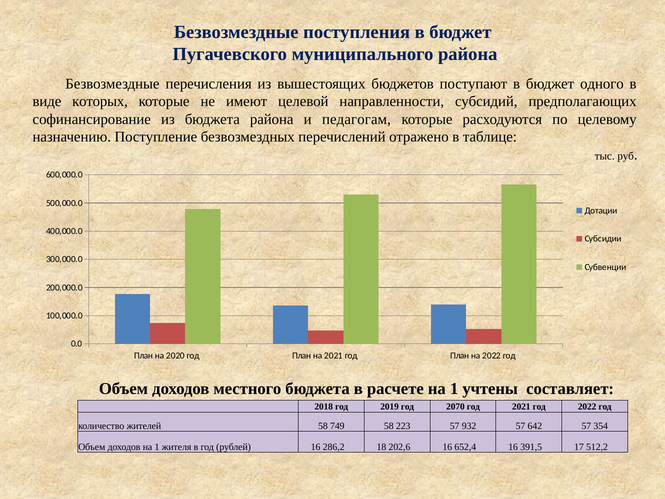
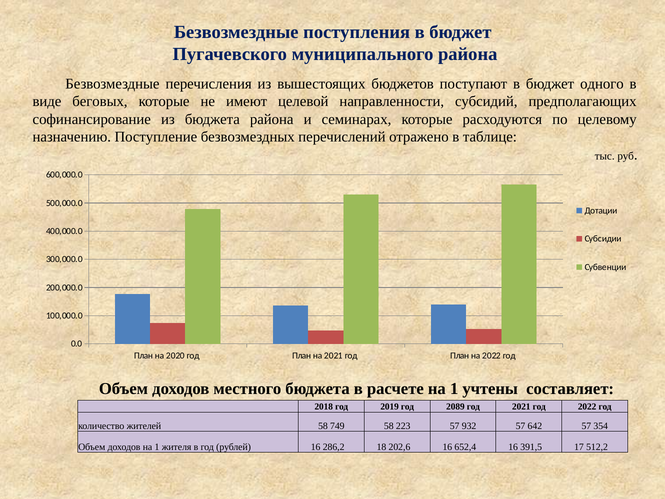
которых: которых -> беговых (100, 102)
педагогам: педагогам -> семинарах (357, 119)
2070: 2070 -> 2089 (455, 406)
